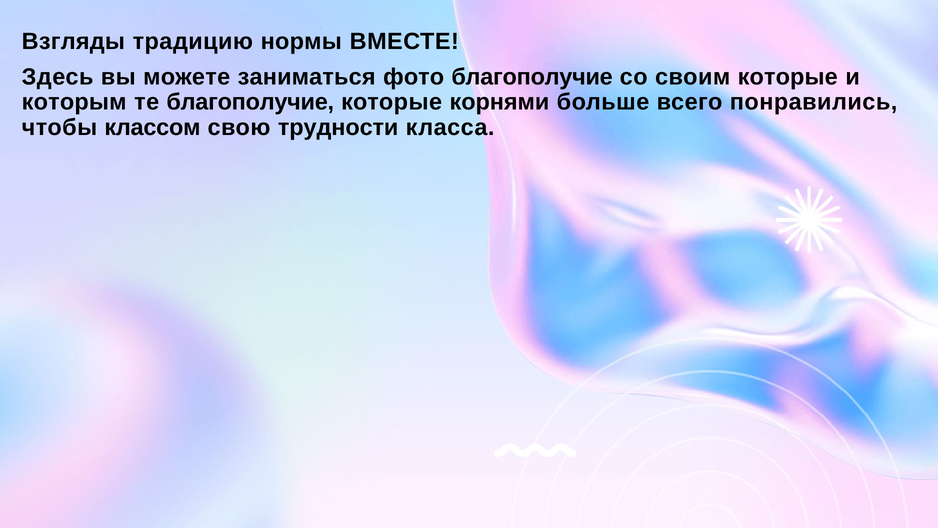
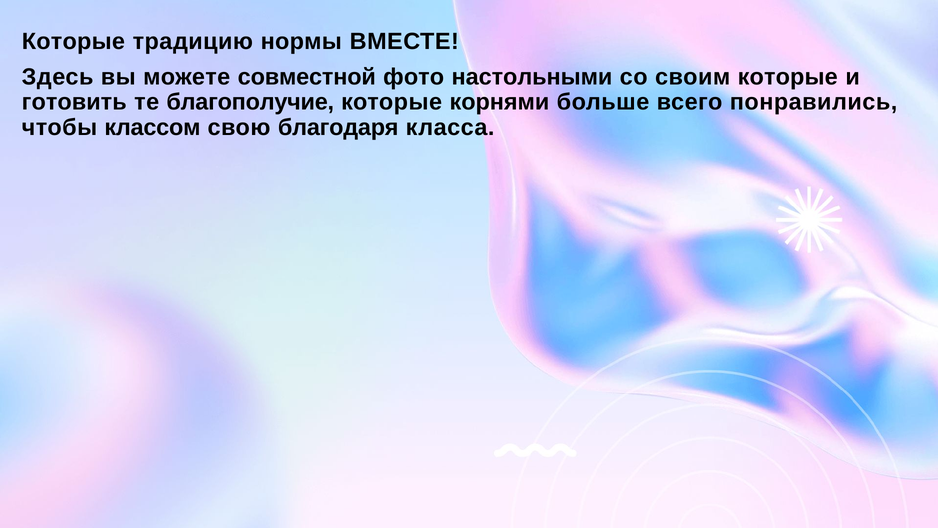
Взгляды: Взгляды -> Которые (73, 42)
заниматься: заниматься -> совместной (307, 77)
фото благополучие: благополучие -> настольными (532, 77)
которым: которым -> готовить (74, 102)
трудности: трудности -> благодаря (338, 127)
